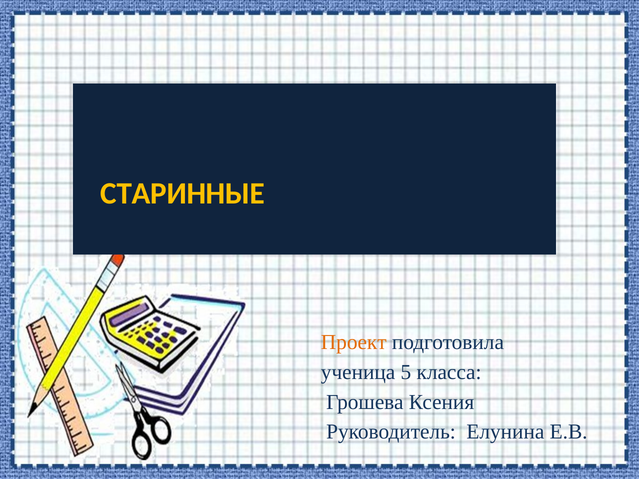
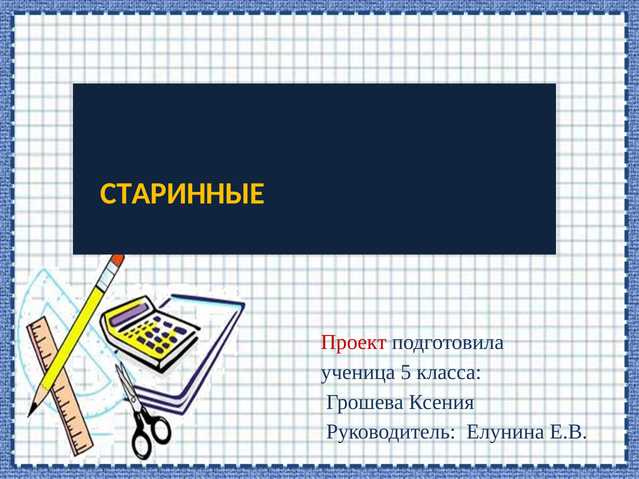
Проект colour: orange -> red (354, 343)
